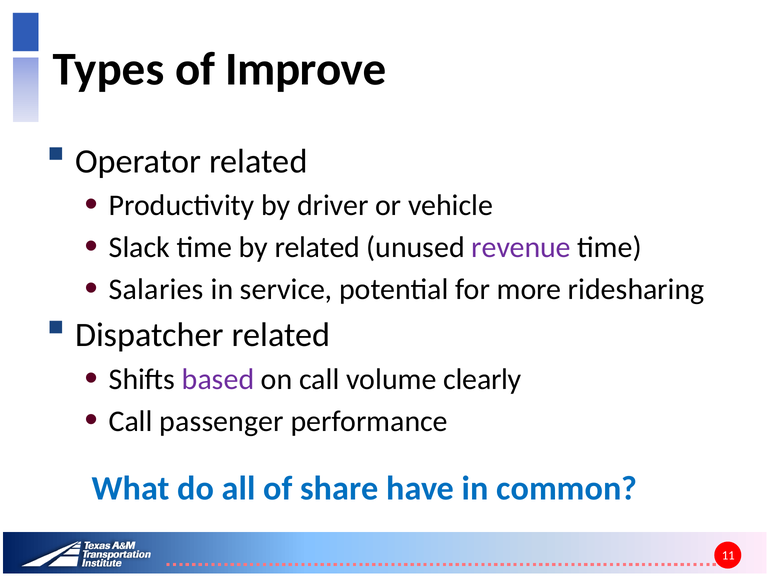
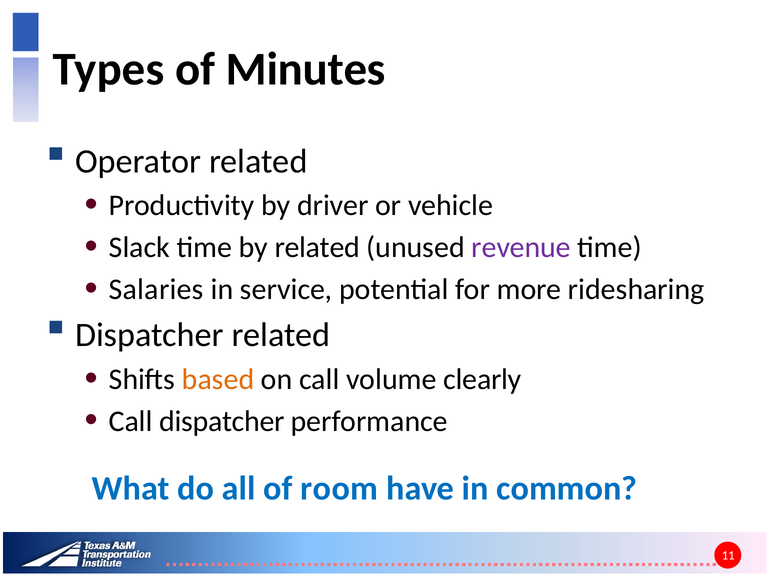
Improve: Improve -> Minutes (306, 69)
based colour: purple -> orange (218, 380)
Call passenger: passenger -> dispatcher (222, 421)
share: share -> room (339, 489)
